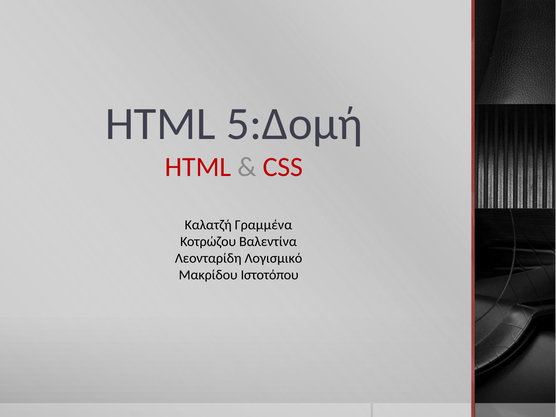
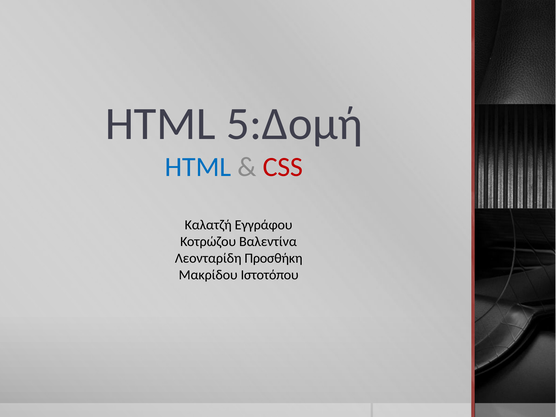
HTML colour: red -> blue (198, 167)
Γραμμένα: Γραμμένα -> Εγγράφου (264, 225)
Λογισμικό: Λογισμικό -> Προσθήκη (273, 258)
